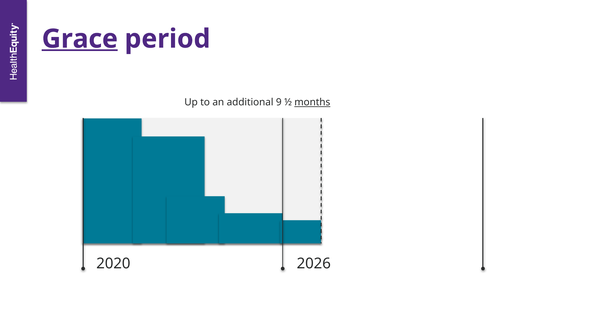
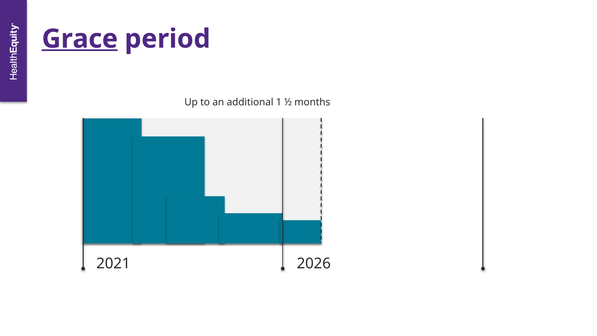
9: 9 -> 1 (279, 102)
months underline: present -> none (312, 102)
2020: 2020 -> 2021 (113, 263)
